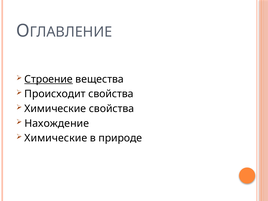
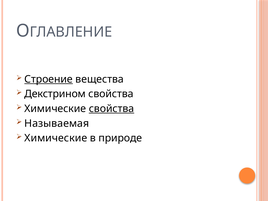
Происходит: Происходит -> Декстрином (55, 94)
свойства underline: none -> present (111, 109)
Нахождение: Нахождение -> Называемая (57, 123)
